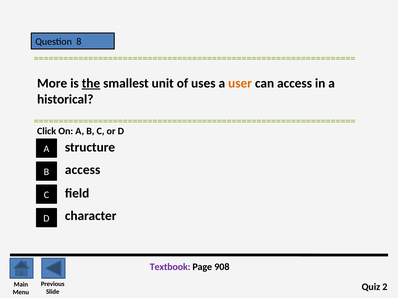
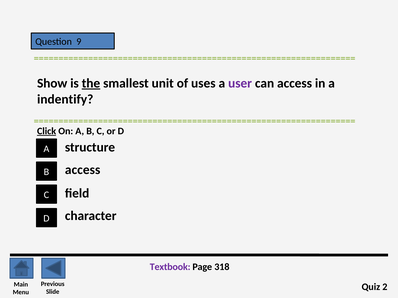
8: 8 -> 9 (79, 42)
More: More -> Show (52, 83)
user colour: orange -> purple (240, 83)
historical: historical -> indentify (65, 99)
Click underline: none -> present (47, 131)
908: 908 -> 318 (222, 267)
